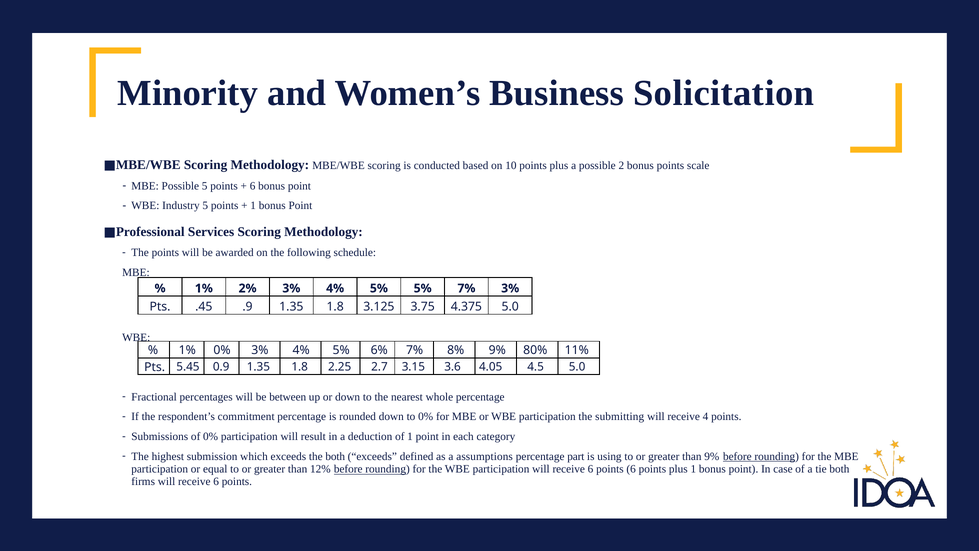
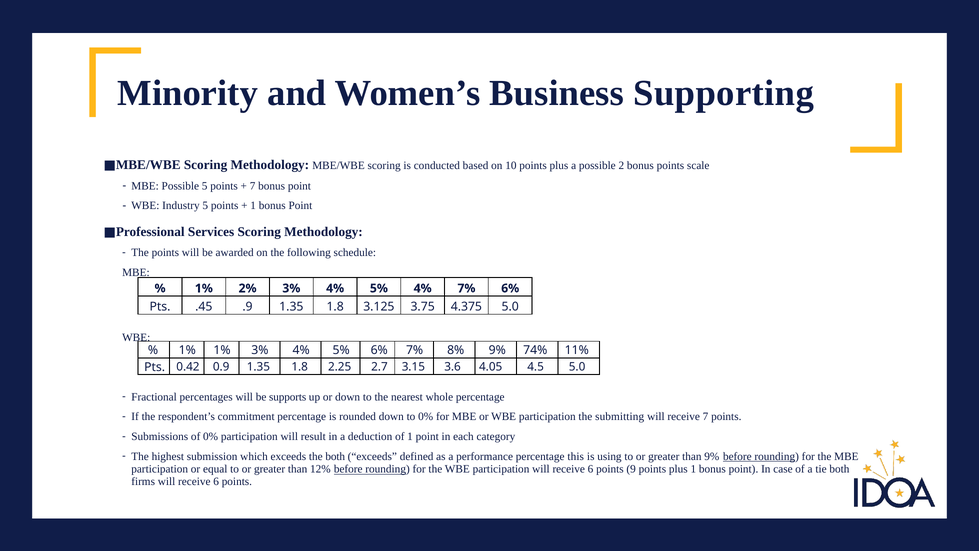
Solicitation: Solicitation -> Supporting (724, 93)
6: 6 -> 7 (253, 186)
5% 5%: 5% -> 4% (423, 288)
7% 3%: 3% -> 6% (510, 288)
1% 0%: 0% -> 1% (222, 350)
80%: 80% -> 74% (535, 350)
5.45: 5.45 -> 0.42 (188, 366)
between: between -> supports (288, 397)
receive 4: 4 -> 7 (706, 417)
assumptions: assumptions -> performance (485, 456)
part: part -> this (576, 456)
points 6: 6 -> 9 (631, 469)
